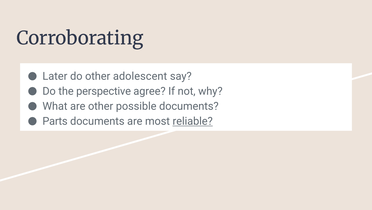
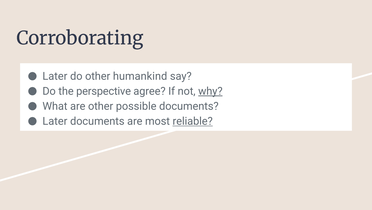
adolescent: adolescent -> humankind (140, 76)
why underline: none -> present (210, 91)
Parts: Parts -> Later (55, 121)
